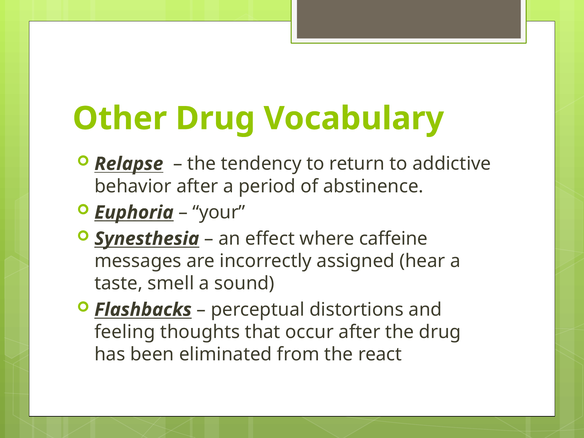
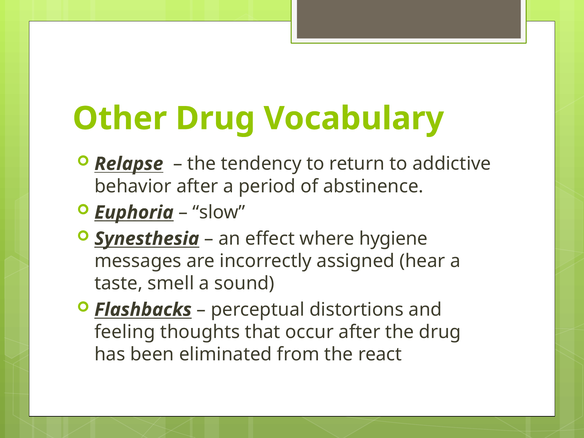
your: your -> slow (219, 212)
caffeine: caffeine -> hygiene (393, 239)
